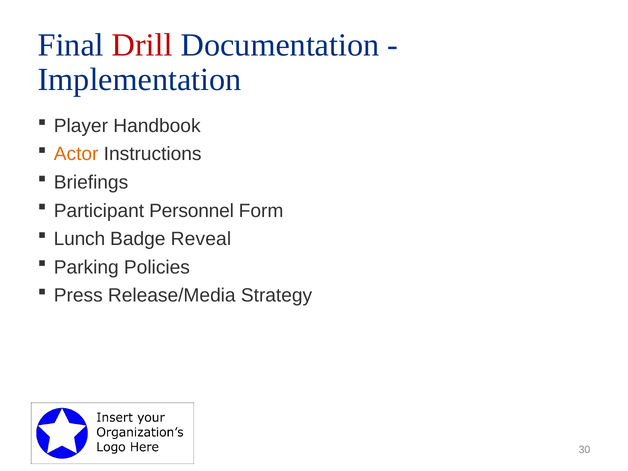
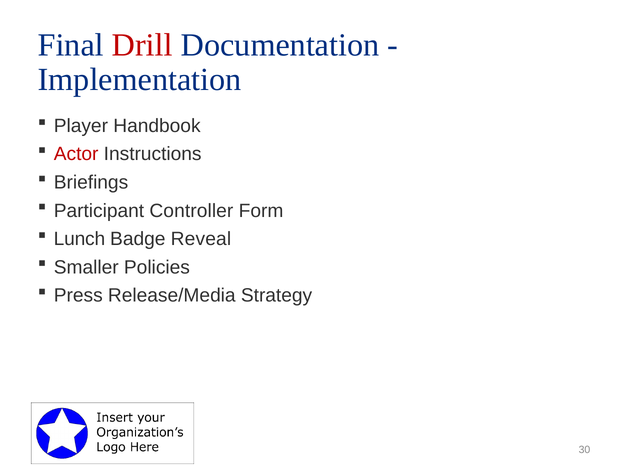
Actor colour: orange -> red (76, 154)
Personnel: Personnel -> Controller (191, 211)
Parking: Parking -> Smaller (86, 267)
